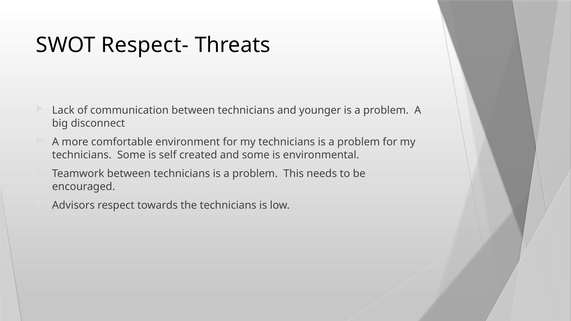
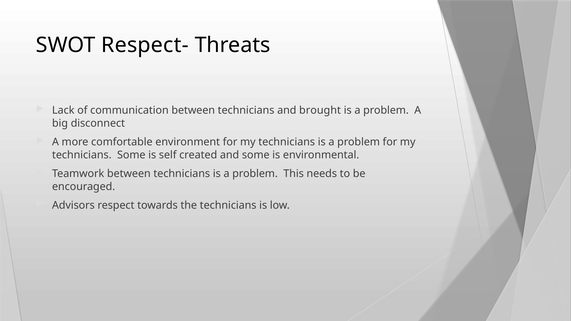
younger: younger -> brought (320, 111)
